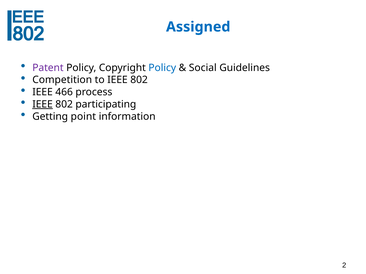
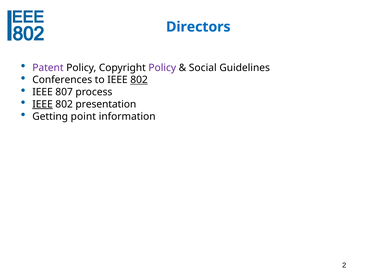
Assigned: Assigned -> Directors (198, 27)
Policy colour: blue -> purple (162, 68)
Competition: Competition -> Conferences (62, 80)
802 underline: none -> present (139, 80)
466: 466 -> 807 (64, 92)
participating: participating -> presentation (106, 104)
